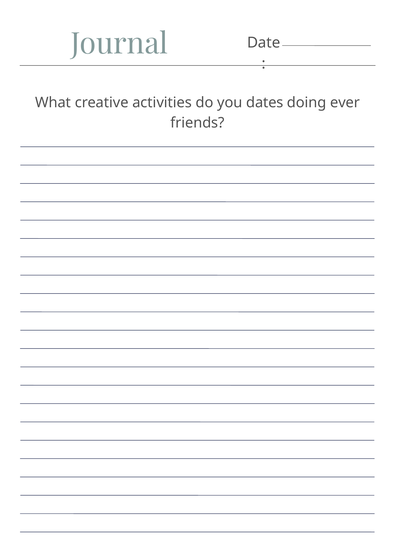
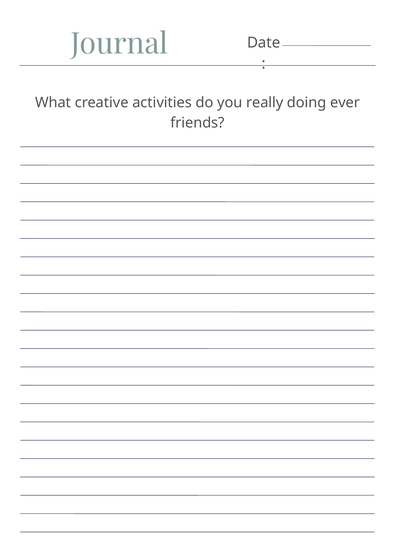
dates: dates -> really (265, 102)
